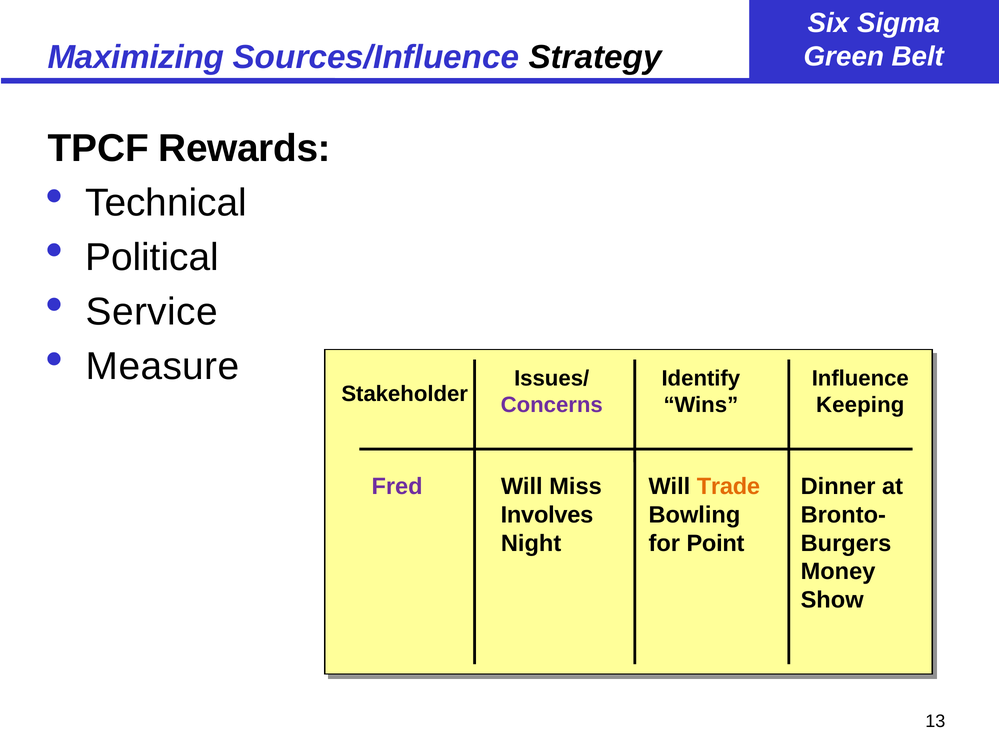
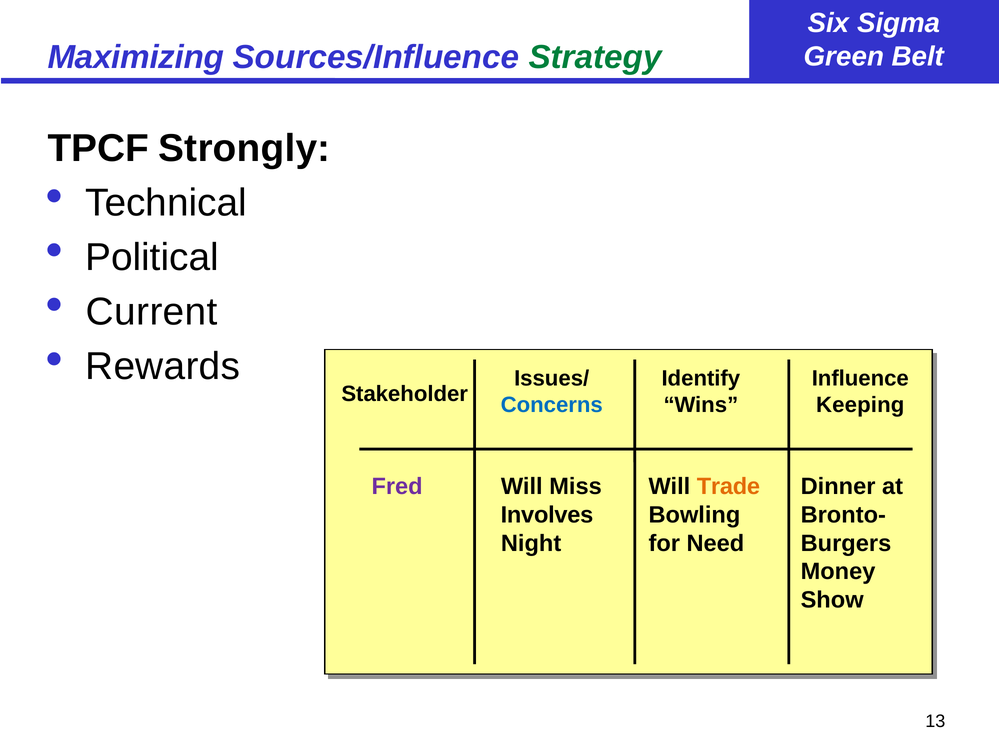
Strategy colour: black -> green (595, 57)
Rewards: Rewards -> Strongly (244, 149)
Service: Service -> Current (152, 312)
Measure: Measure -> Rewards (163, 366)
Concerns colour: purple -> blue (552, 405)
Point: Point -> Need (715, 544)
